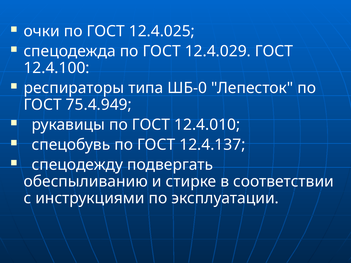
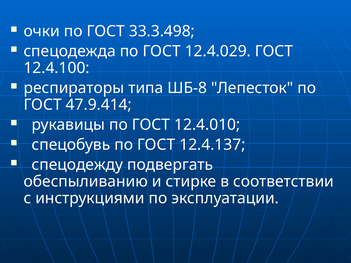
12.4.025: 12.4.025 -> 33.3.498 (162, 31)
ШБ-0: ШБ-0 -> ШБ-8 (187, 88)
75.4.949: 75.4.949 -> 47.9.414 (99, 105)
